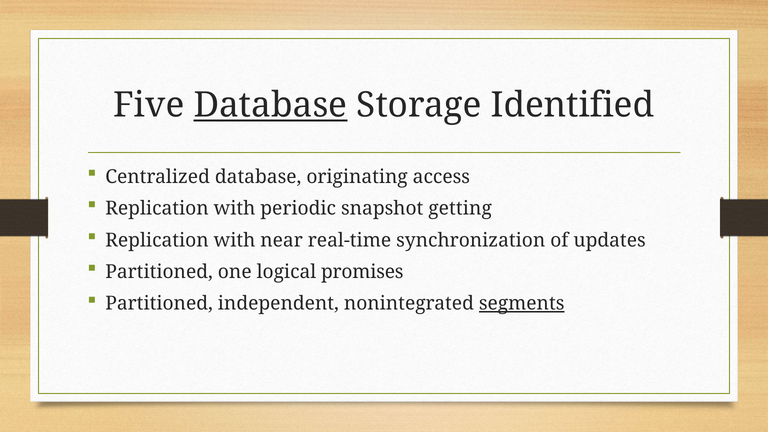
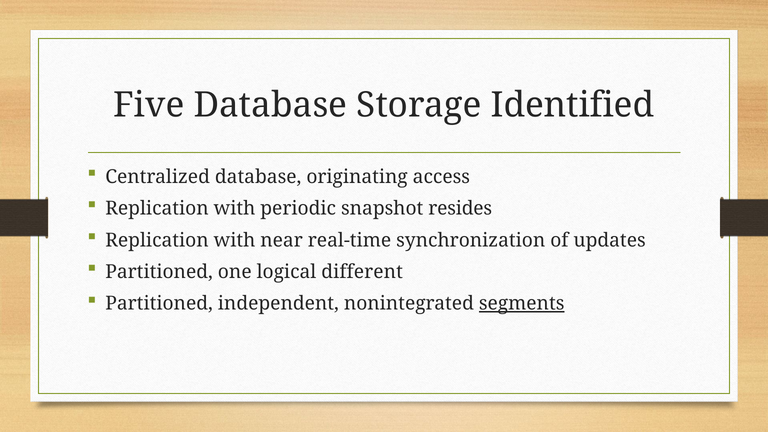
Database underline: present -> none (270, 105)
getting: getting -> resides (460, 209)
promises: promises -> different (362, 272)
